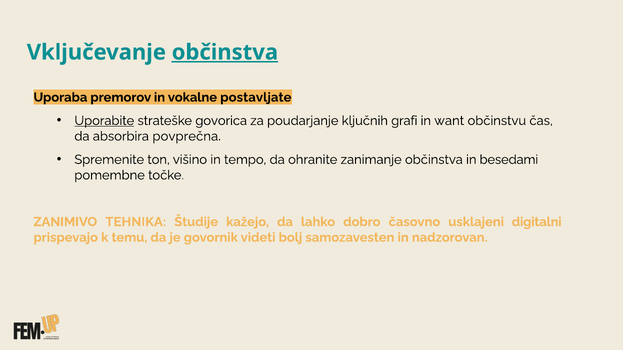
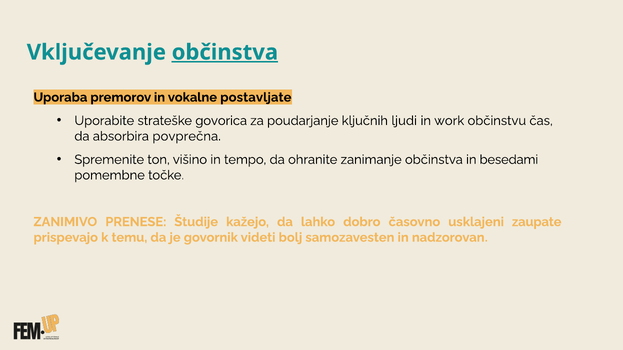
Uporabite underline: present -> none (104, 121)
grafi: grafi -> ljudi (404, 121)
want: want -> work (449, 121)
TEHNIKA: TEHNIKA -> PRENESE (136, 222)
digitalni: digitalni -> zaupate (537, 222)
